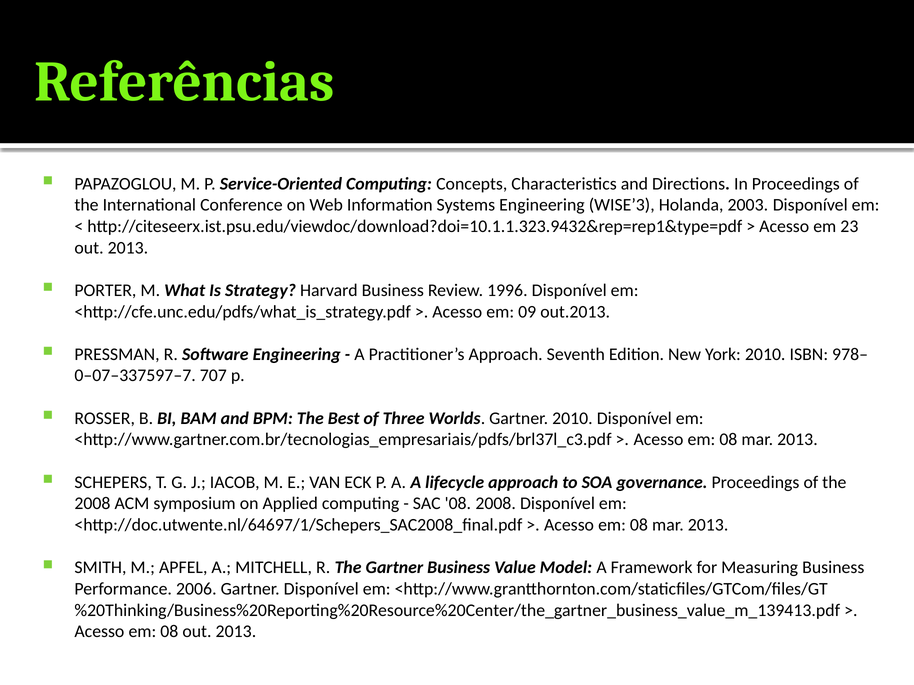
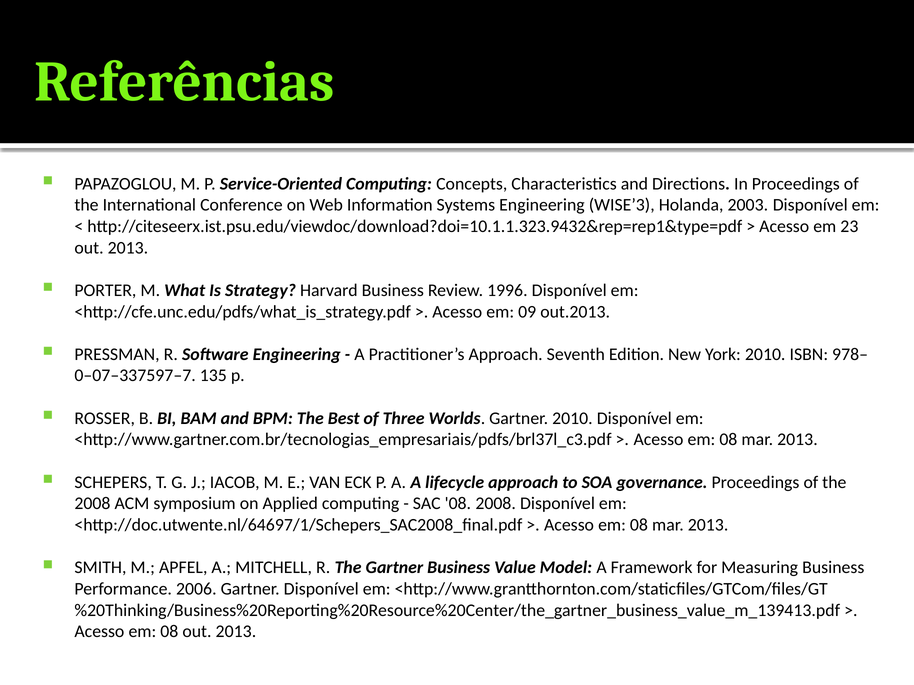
707: 707 -> 135 (213, 376)
